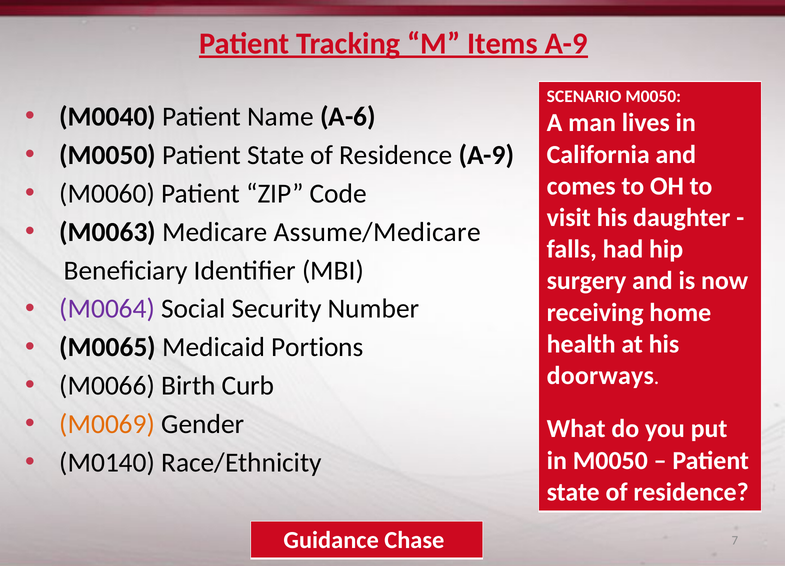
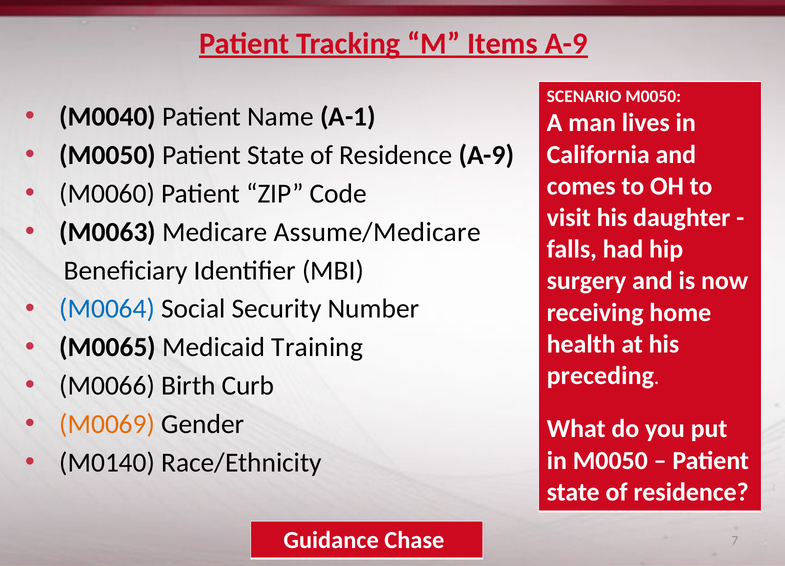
A-6: A-6 -> A-1 (348, 116)
M0064 colour: purple -> blue (107, 309)
Portions: Portions -> Training (317, 347)
doorways: doorways -> preceding (600, 375)
